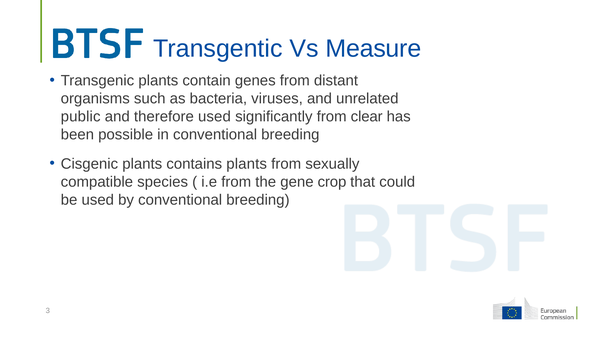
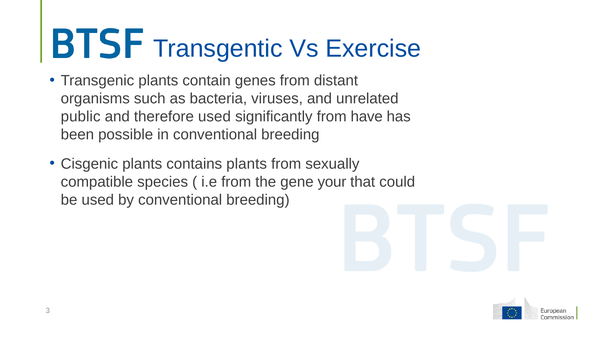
Measure: Measure -> Exercise (373, 49)
clear: clear -> have (367, 117)
crop: crop -> your (332, 182)
